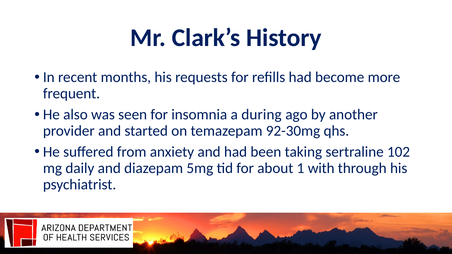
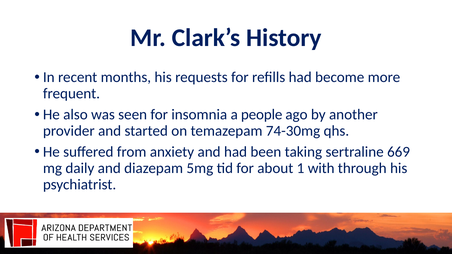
during: during -> people (262, 115)
92-30mg: 92-30mg -> 74-30mg (293, 131)
102: 102 -> 669 (399, 152)
